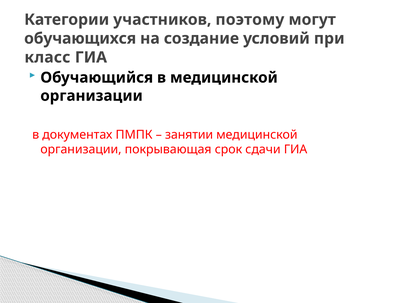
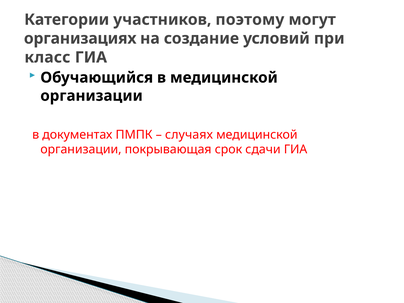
обучающихся: обучающихся -> организациях (80, 38)
занятии: занятии -> случаях (189, 135)
